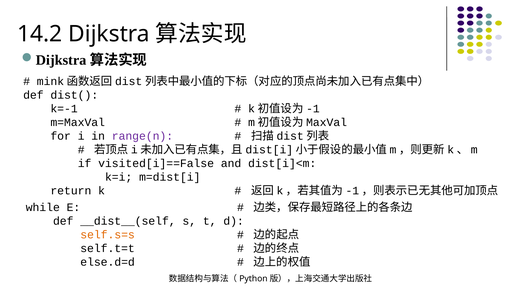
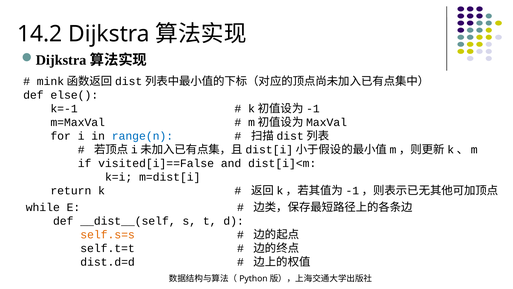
dist(: dist( -> else( (74, 95)
range(n colour: purple -> blue (142, 136)
else.d=d: else.d=d -> dist.d=d (108, 262)
